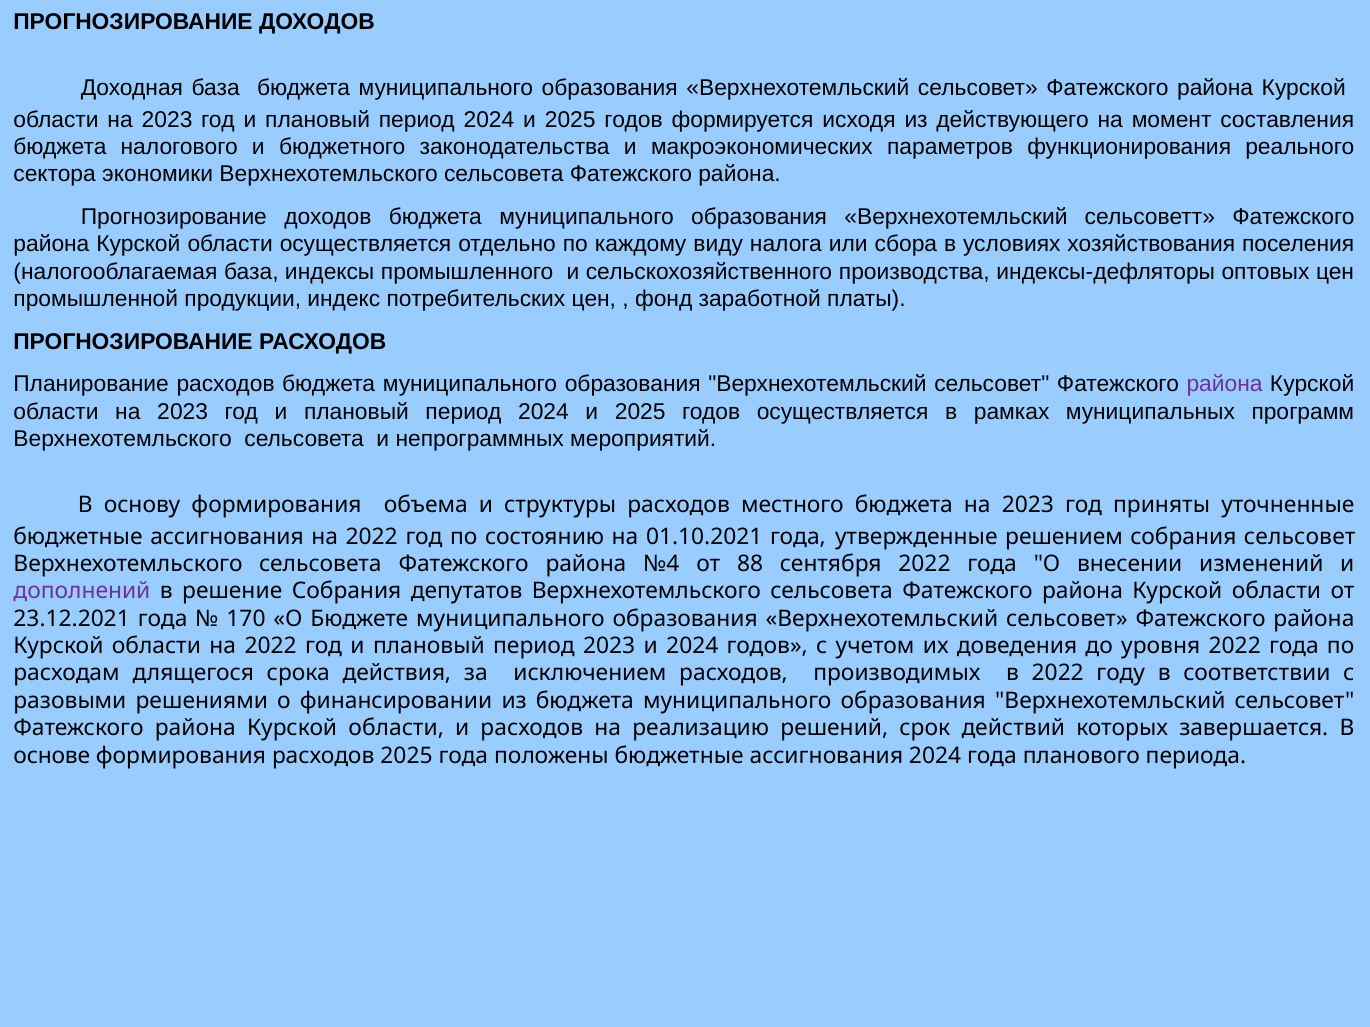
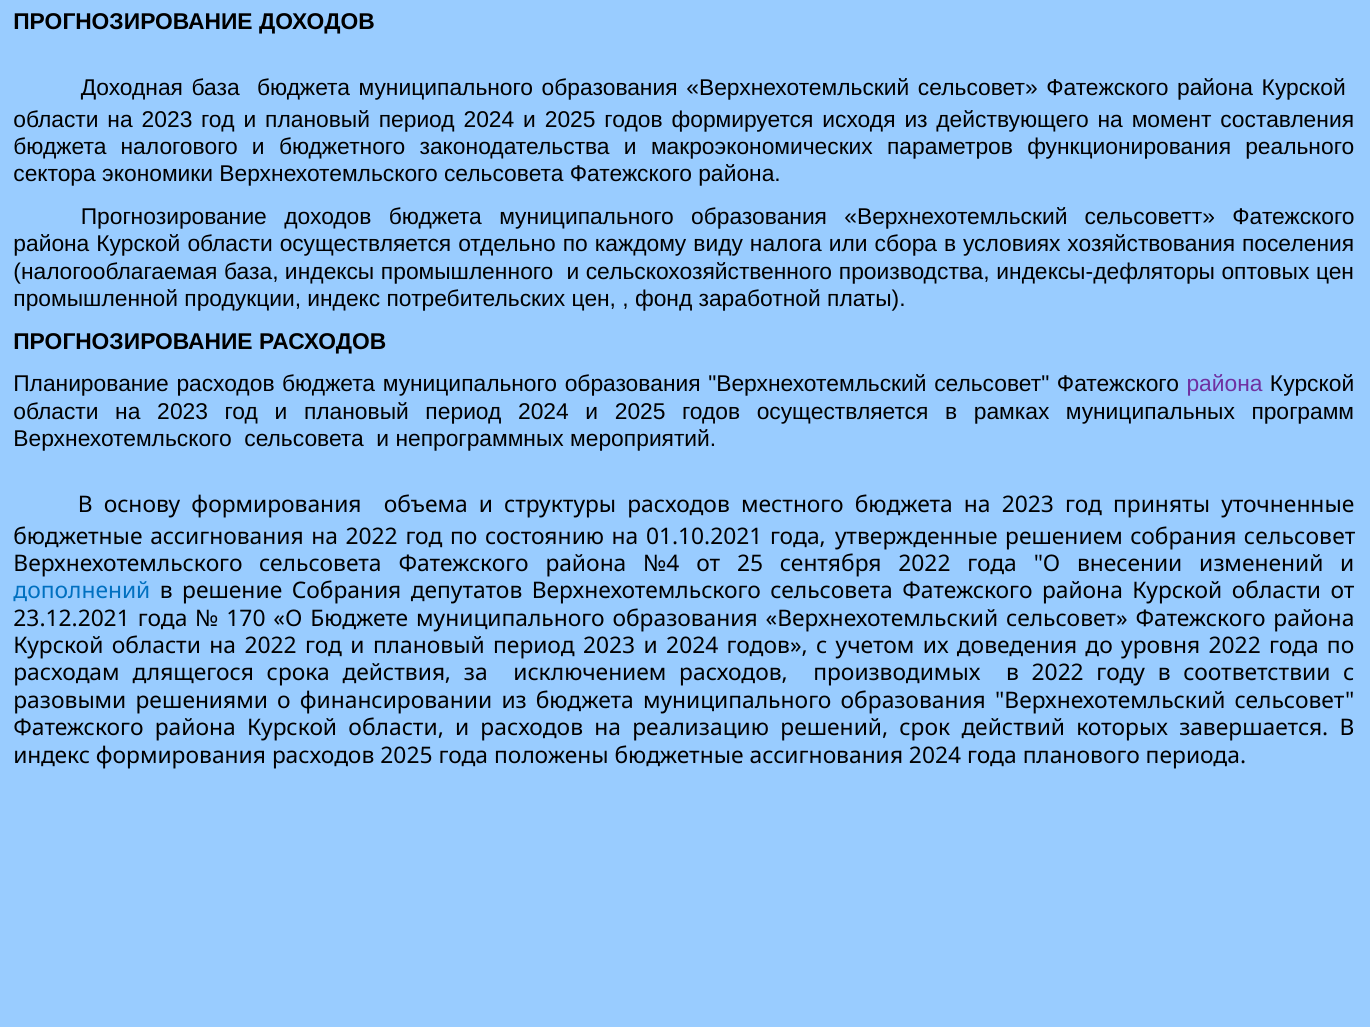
88: 88 -> 25 (750, 564)
дополнений colour: purple -> blue (82, 592)
основе: основе -> индекс (52, 756)
